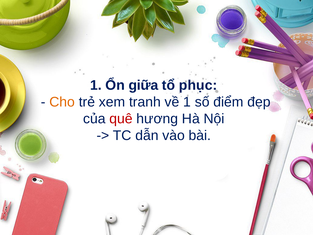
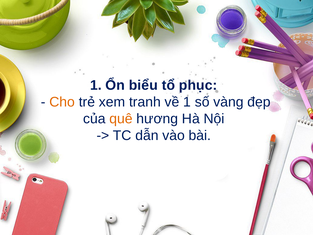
giữa: giữa -> biểu (143, 85)
điểm: điểm -> vàng (228, 102)
quê colour: red -> orange (121, 119)
